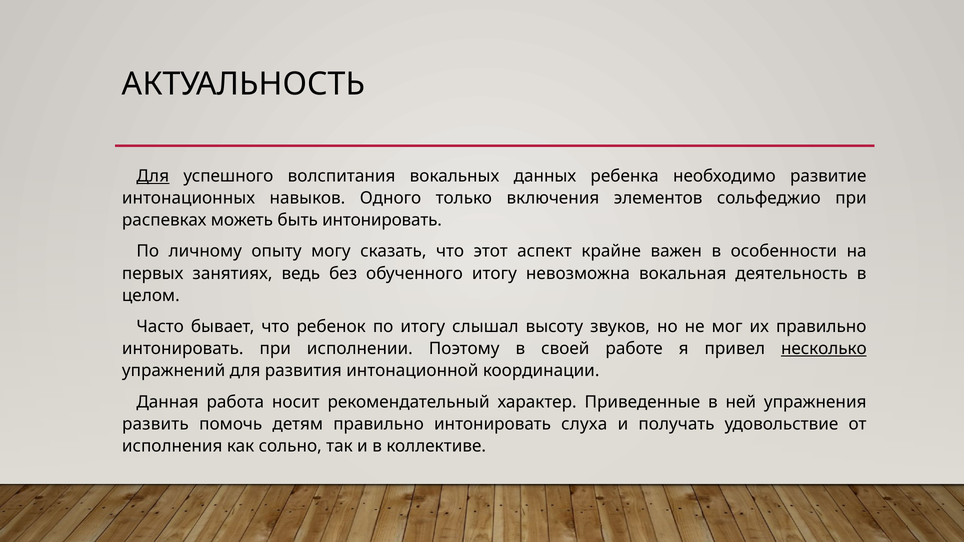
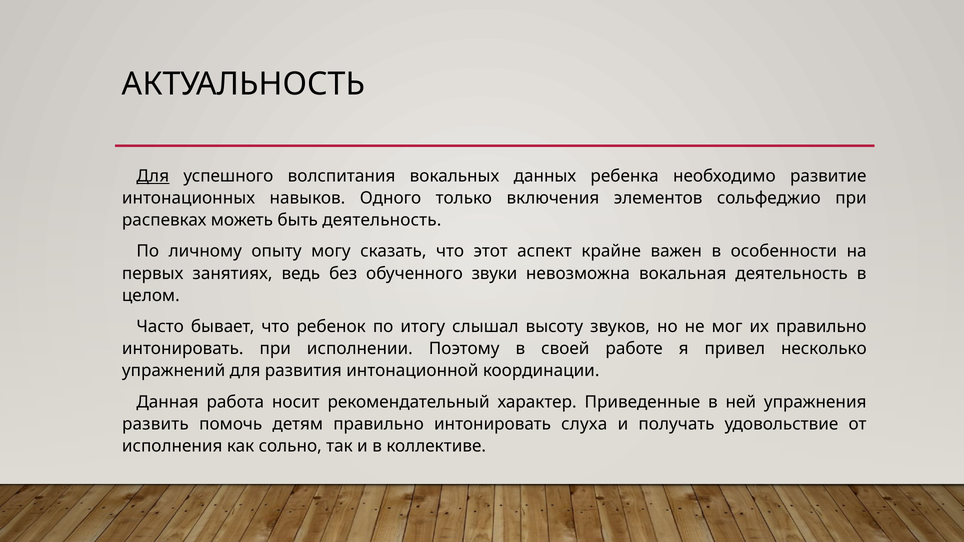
быть интонировать: интонировать -> деятельность (382, 220)
обученного итогу: итогу -> звуки (494, 274)
несколько underline: present -> none (824, 349)
